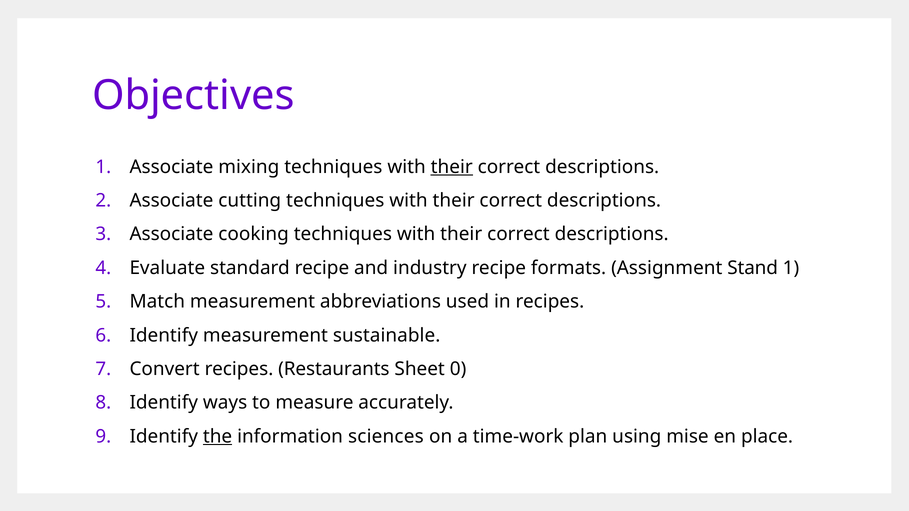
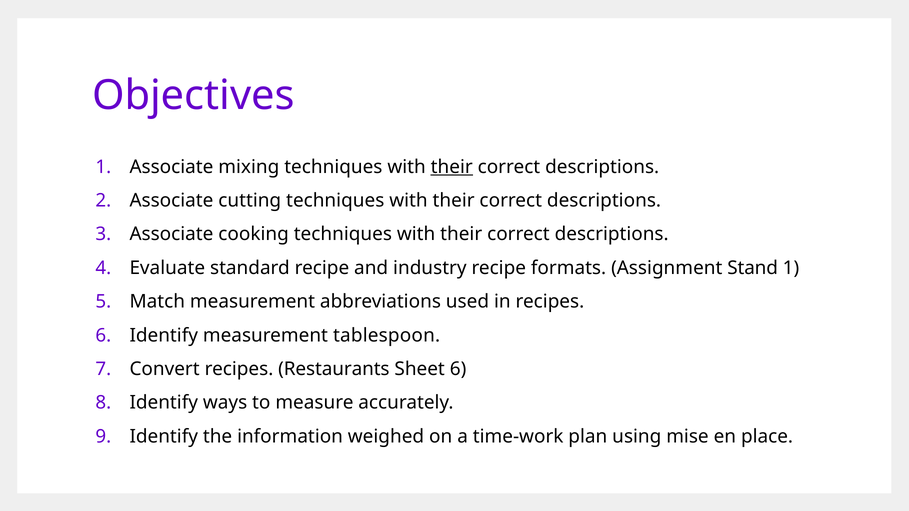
sustainable: sustainable -> tablespoon (387, 335)
Sheet 0: 0 -> 6 (458, 369)
the underline: present -> none (218, 437)
sciences: sciences -> weighed (386, 437)
